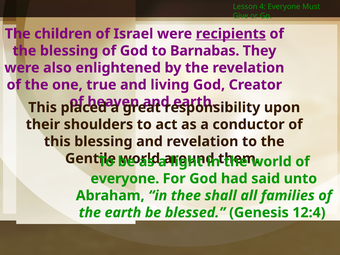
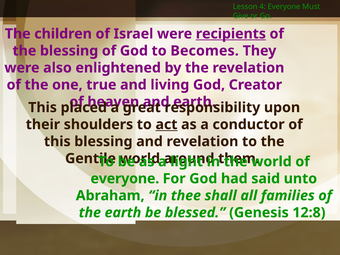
Barnabas: Barnabas -> Becomes (205, 51)
act underline: none -> present (166, 124)
12:4: 12:4 -> 12:8 (309, 213)
